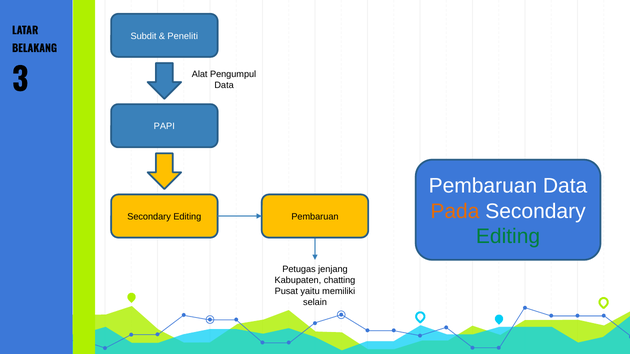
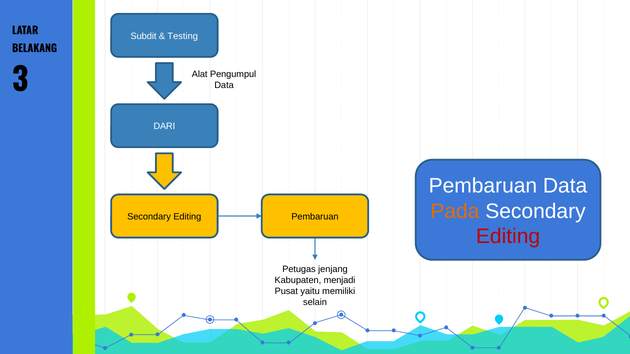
Peneliti: Peneliti -> Testing (183, 36)
PAPI: PAPI -> DARI (164, 126)
Editing colour: green -> red (508, 237)
chatting: chatting -> menjadi (340, 280)
